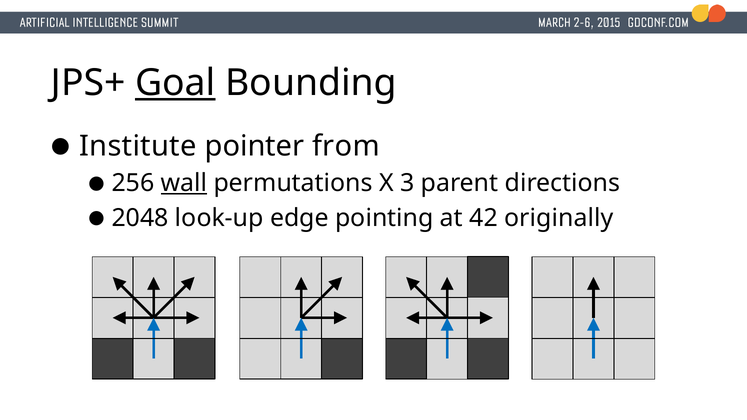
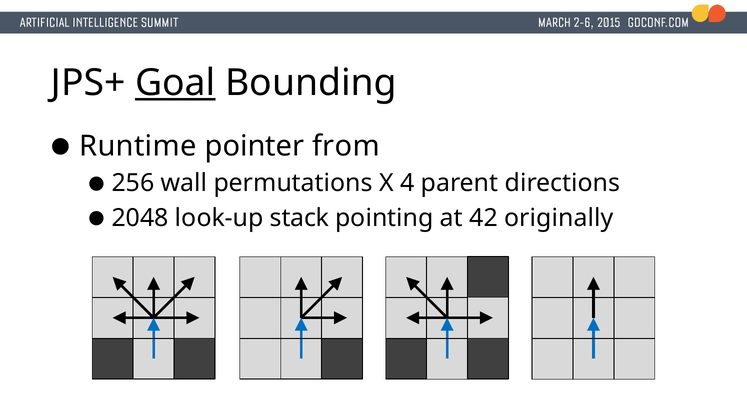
Institute: Institute -> Runtime (138, 146)
wall underline: present -> none (184, 183)
3: 3 -> 4 (407, 183)
edge: edge -> stack (300, 218)
